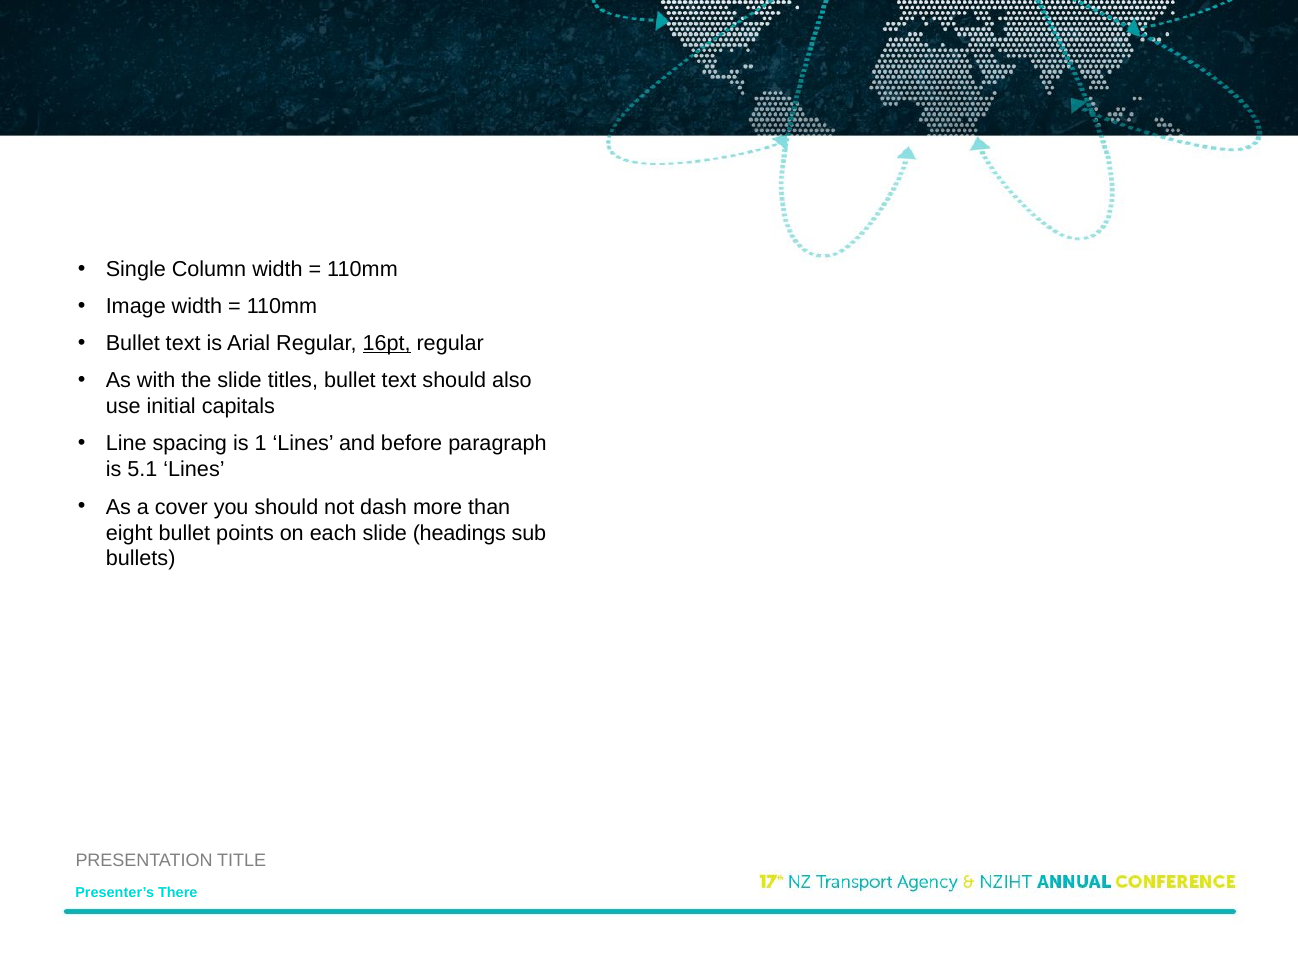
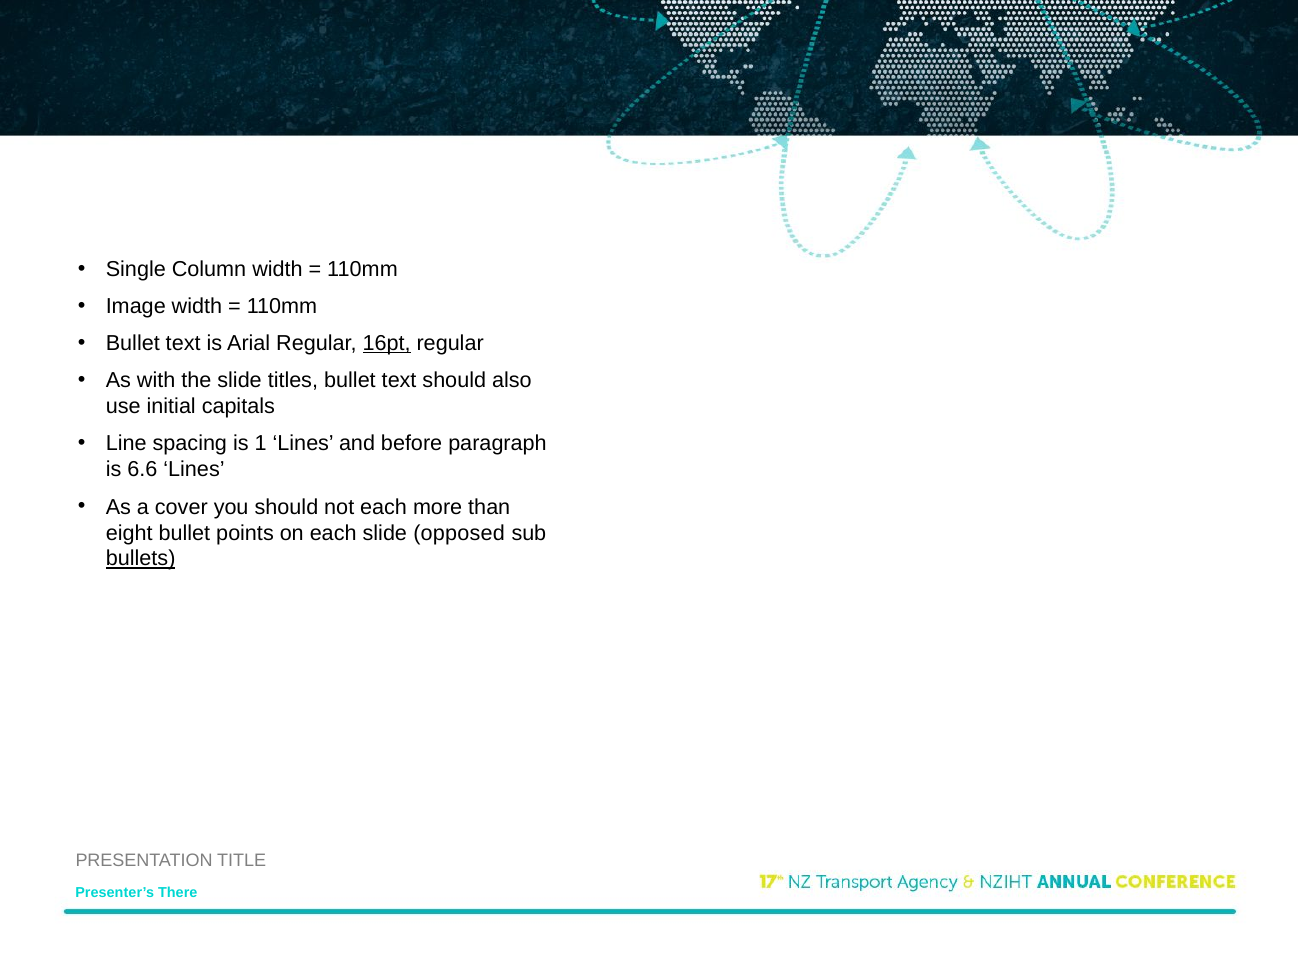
5.1: 5.1 -> 6.6 (142, 470)
not dash: dash -> each (384, 507)
headings: headings -> opposed (459, 533)
bullets underline: none -> present (141, 559)
